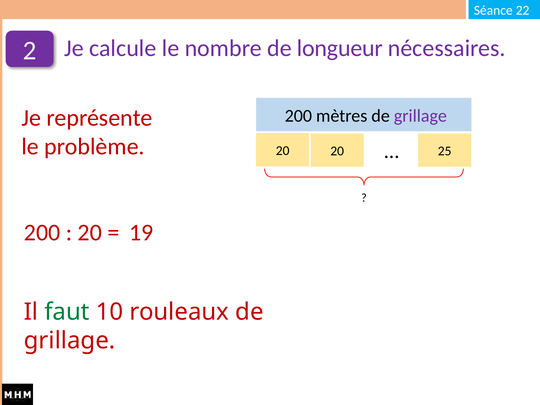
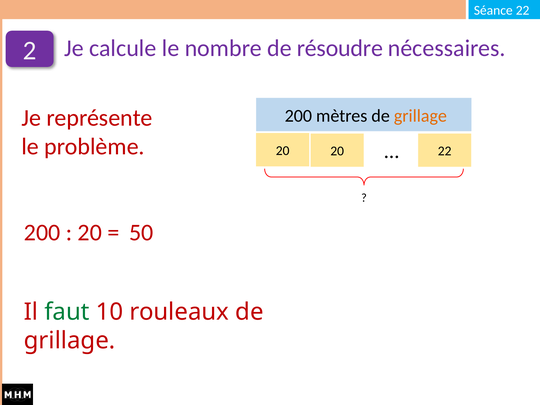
longueur: longueur -> résoudre (340, 48)
grillage colour: purple -> orange (420, 116)
20 25: 25 -> 22 (445, 151)
19: 19 -> 50 (141, 233)
